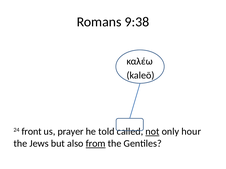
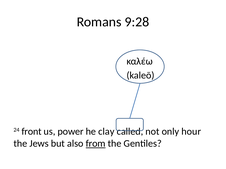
9:38: 9:38 -> 9:28 (137, 22)
prayer: prayer -> power (71, 132)
told: told -> clay (106, 132)
not underline: present -> none (152, 132)
